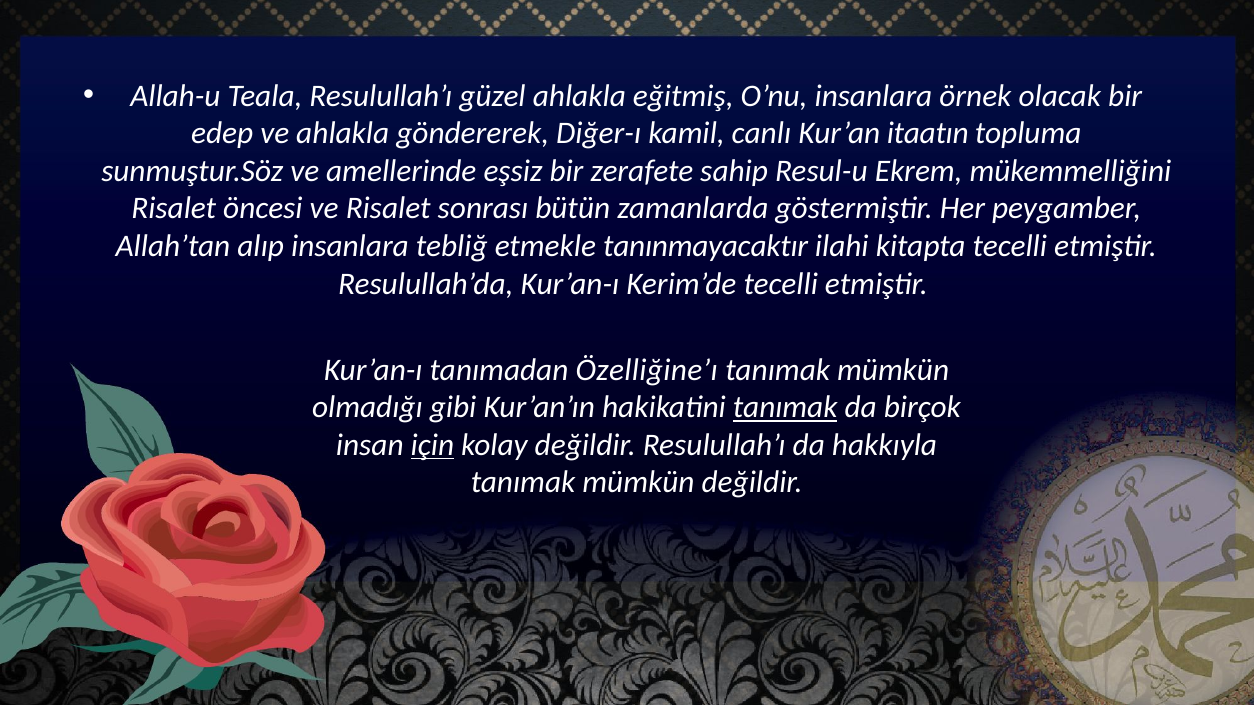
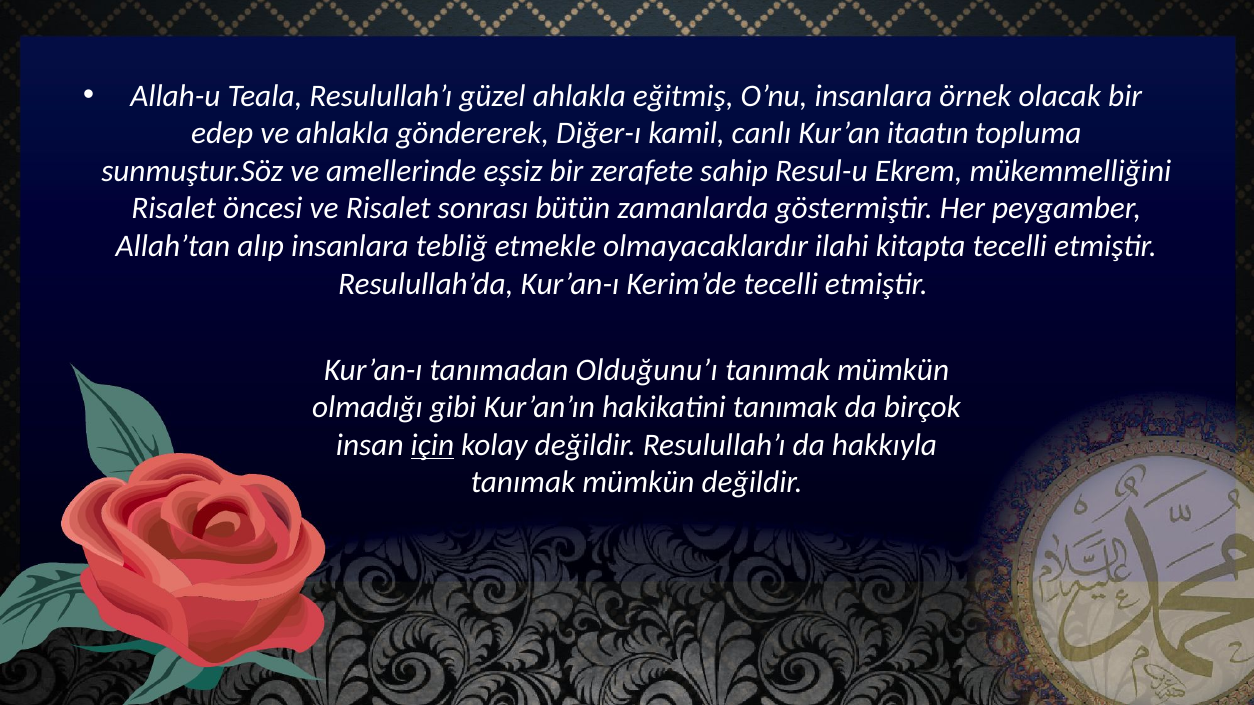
tanınmayacaktır: tanınmayacaktır -> olmayacaklardır (706, 246)
Özelliğine’ı: Özelliğine’ı -> Olduğunu’ı (647, 370)
tanımak underline: present -> none (785, 408)
